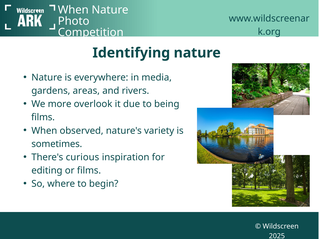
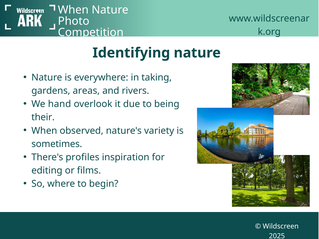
media: media -> taking (157, 78)
more: more -> hand (60, 104)
films: films -> their (43, 117)
curious: curious -> profiles (83, 157)
